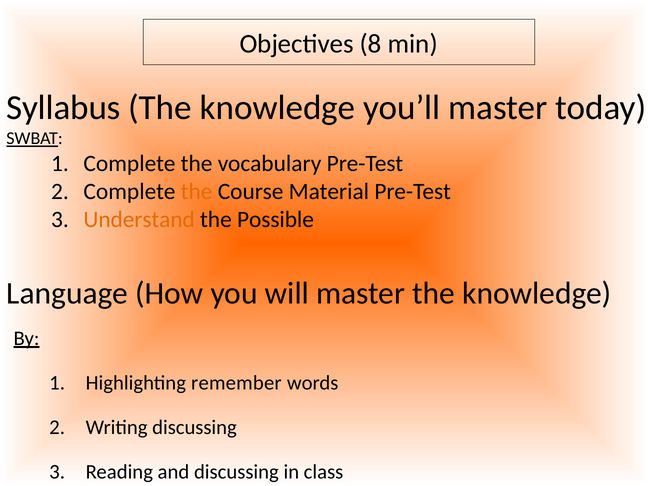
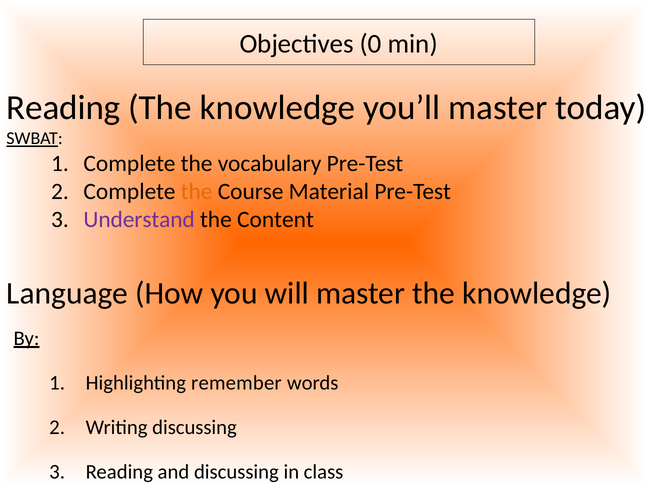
8: 8 -> 0 (371, 44)
Syllabus: Syllabus -> Reading (63, 108)
Understand colour: orange -> purple (139, 220)
Possible: Possible -> Content (275, 220)
